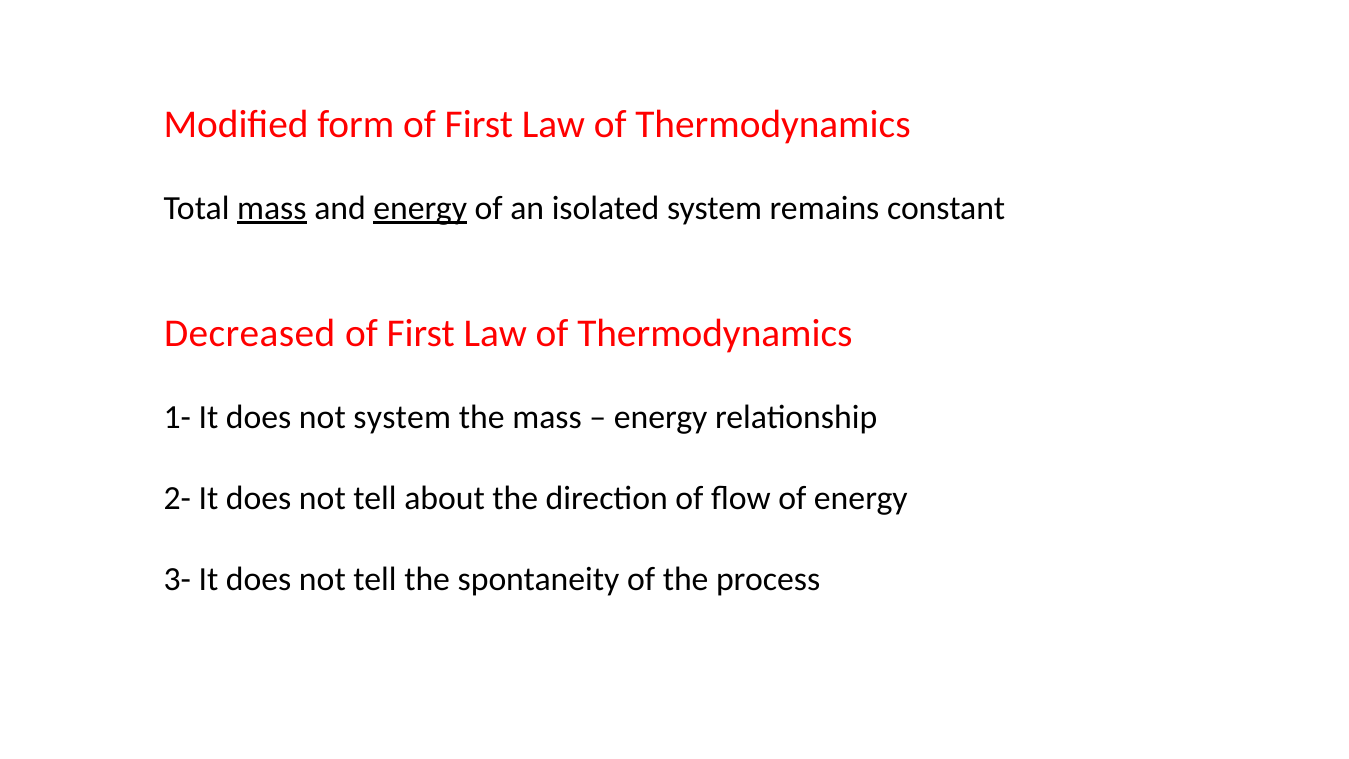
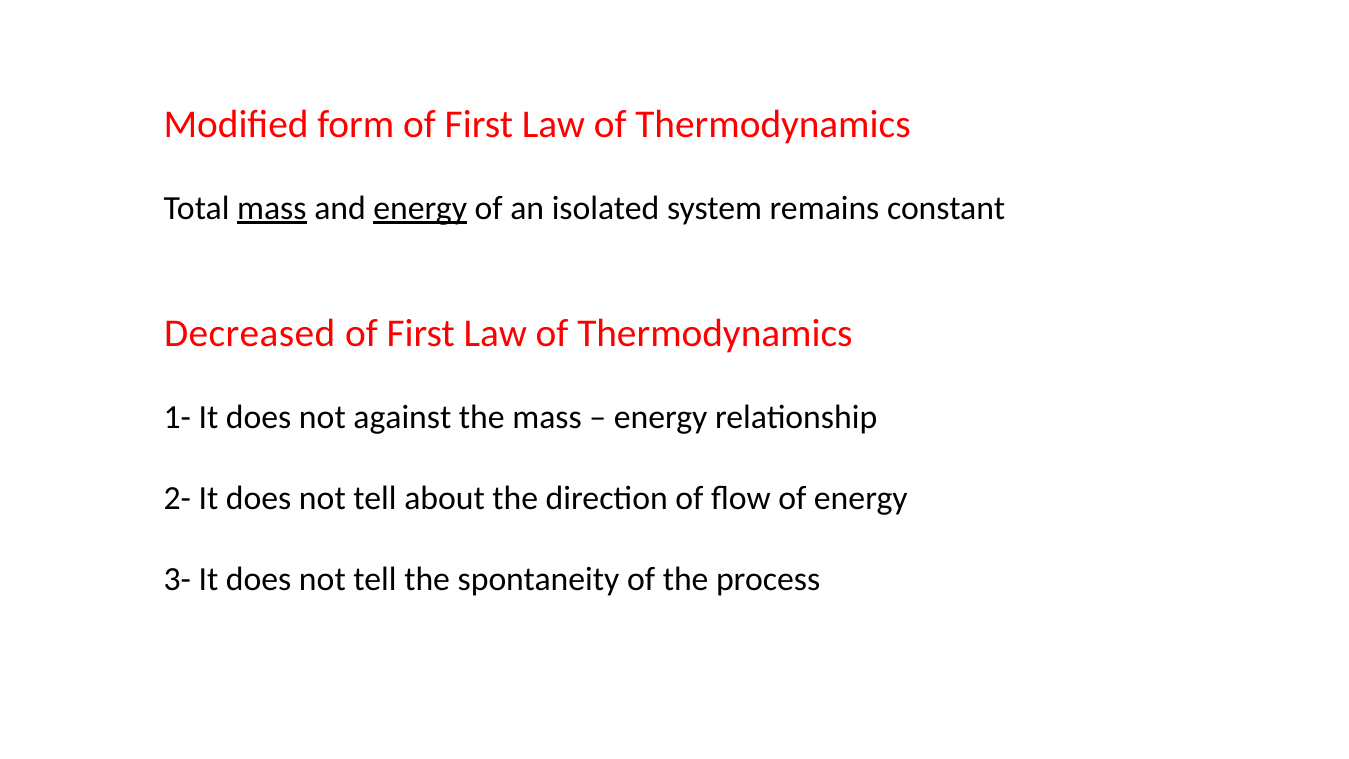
not system: system -> against (402, 417)
